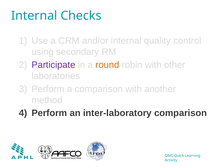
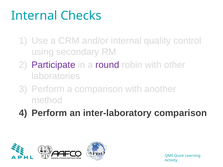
round colour: orange -> purple (107, 65)
